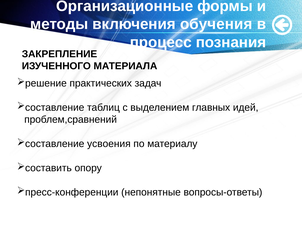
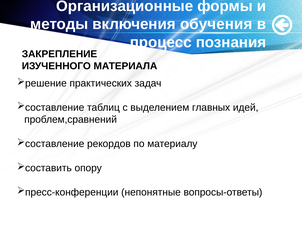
усвоения: усвоения -> рекордов (109, 144)
